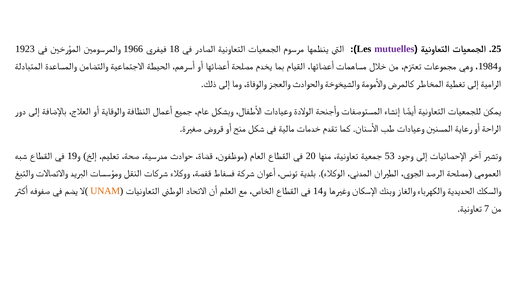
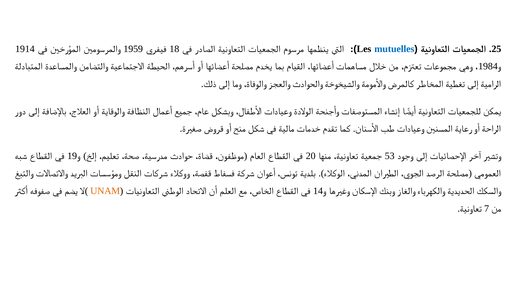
1923: 1923 -> 1914 (25, 49)
1966: 1966 -> 1959 (133, 49)
mutuelles colour: purple -> blue (394, 49)
